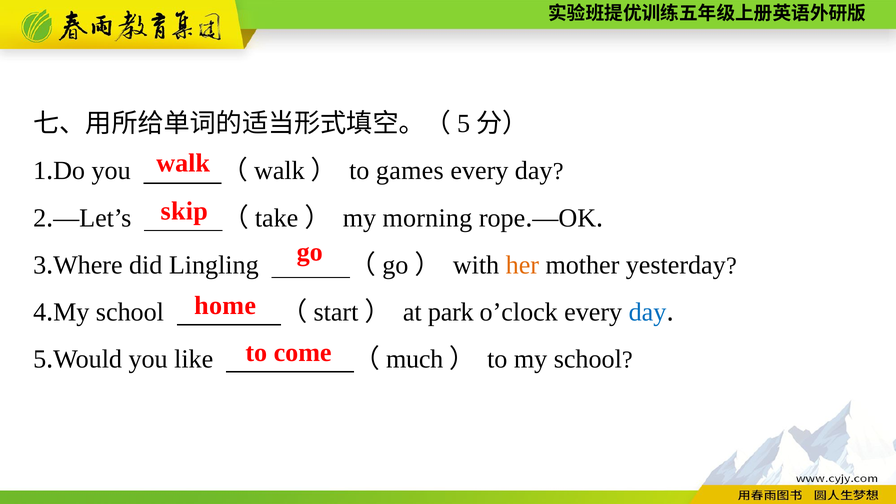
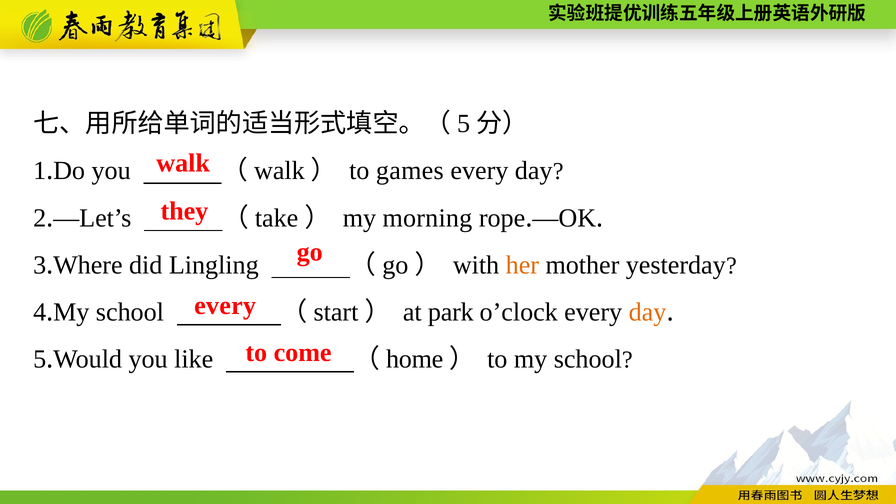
skip: skip -> they (184, 211)
home: home -> every (225, 306)
day colour: blue -> orange (648, 312)
much: much -> home (415, 359)
